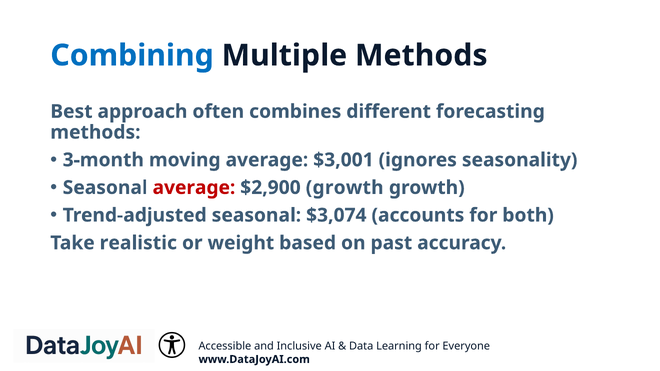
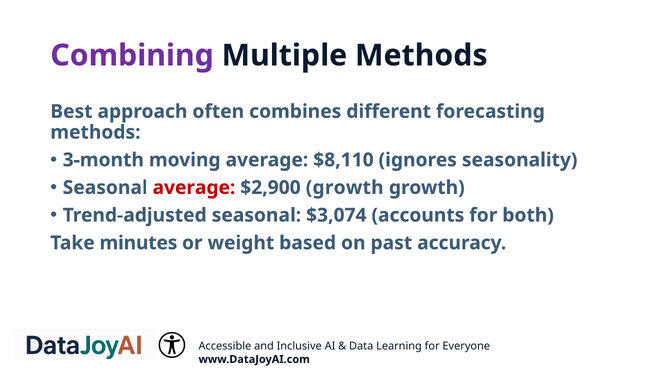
Combining colour: blue -> purple (132, 55)
$3,001: $3,001 -> $8,110 (343, 160)
realistic: realistic -> minutes (138, 243)
